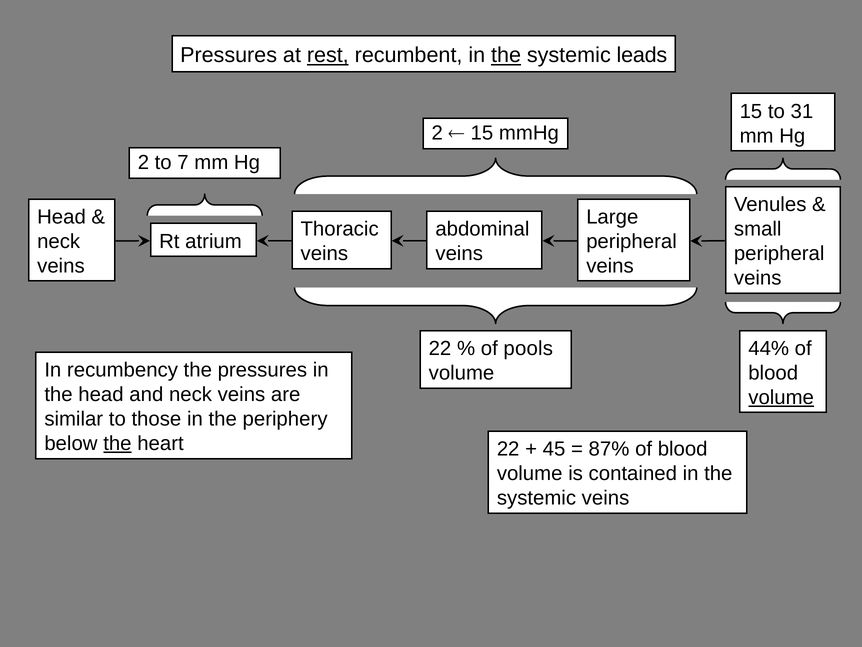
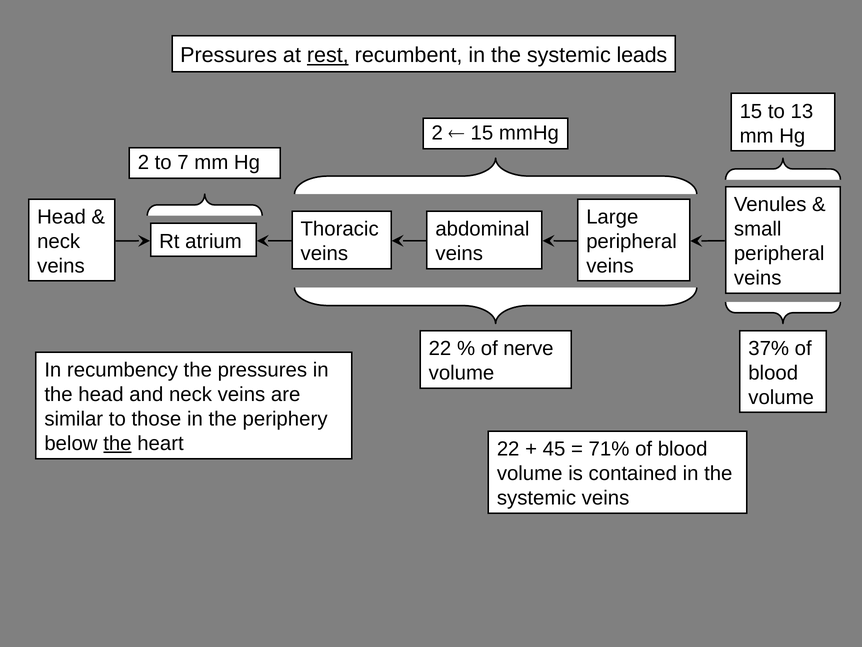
the underline: present -> none (506, 55)
31: 31 -> 13 (802, 111)
pools: pools -> nerve (528, 348)
44%: 44% -> 37% (769, 348)
volume underline: present -> none (781, 397)
87%: 87% -> 71% (609, 449)
